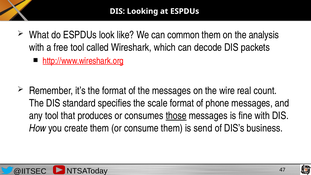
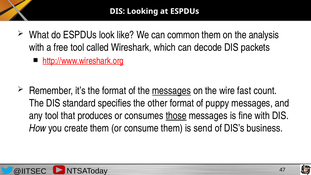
messages underline: none -> present (172, 91)
real: real -> fast (244, 91)
scale: scale -> other (158, 103)
phone: phone -> puppy (217, 103)
